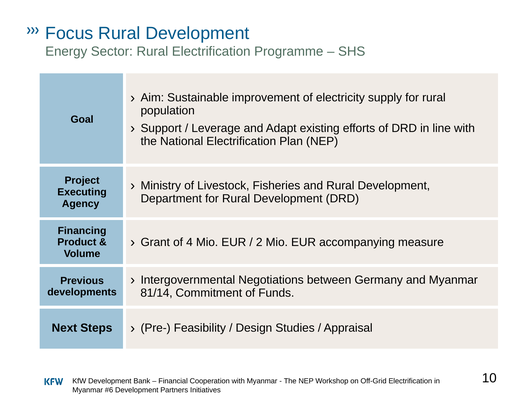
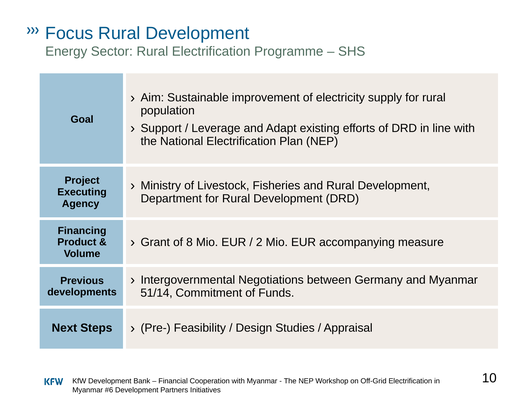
4: 4 -> 8 (189, 242)
81/14: 81/14 -> 51/14 (157, 293)
